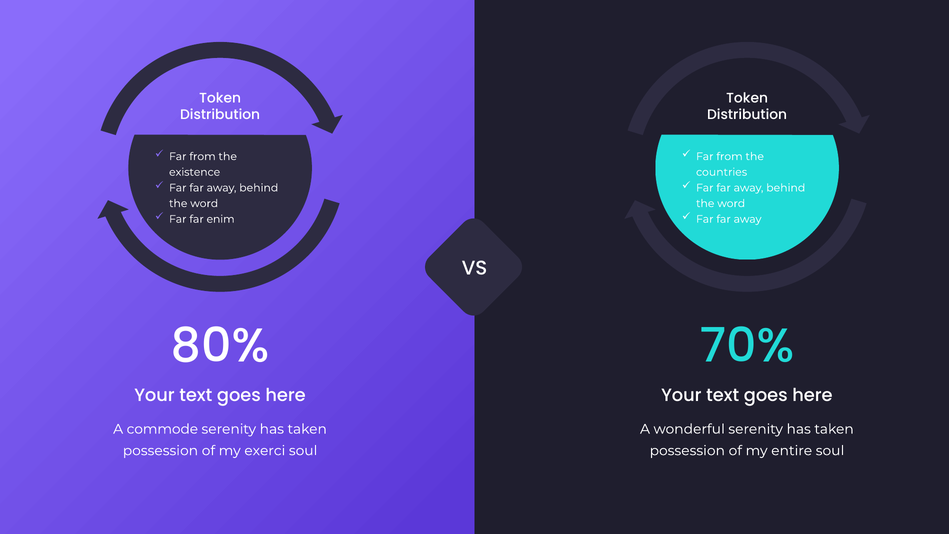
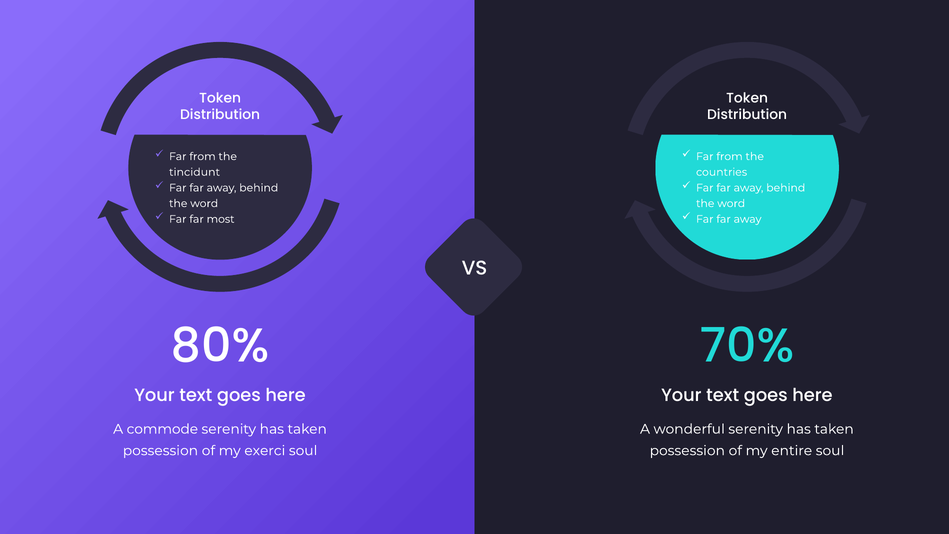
existence: existence -> tincidunt (195, 172)
enim: enim -> most (221, 219)
